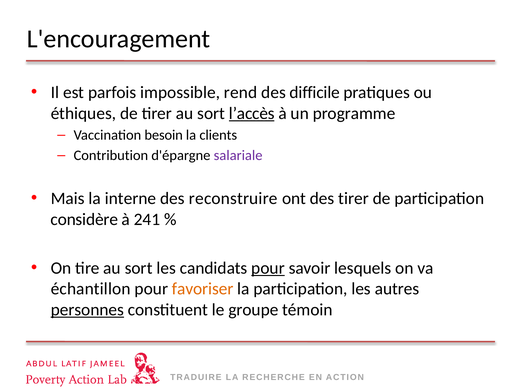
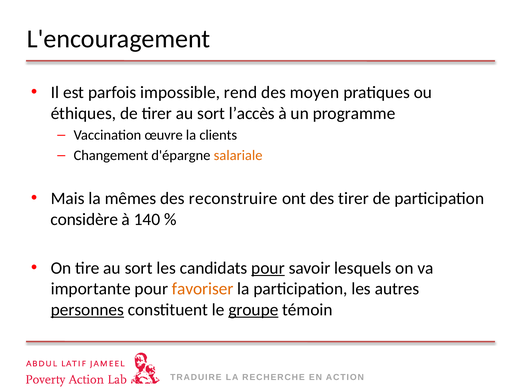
difficile: difficile -> moyen (315, 92)
l’accès underline: present -> none (252, 113)
besoin: besoin -> œuvre (164, 135)
Contribution: Contribution -> Changement (111, 155)
salariale colour: purple -> orange (238, 155)
interne: interne -> mêmes (131, 198)
241: 241 -> 140 (147, 219)
échantillon: échantillon -> importante (91, 289)
groupe underline: none -> present (253, 309)
